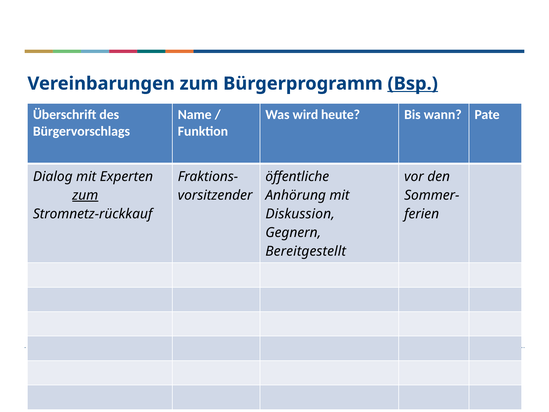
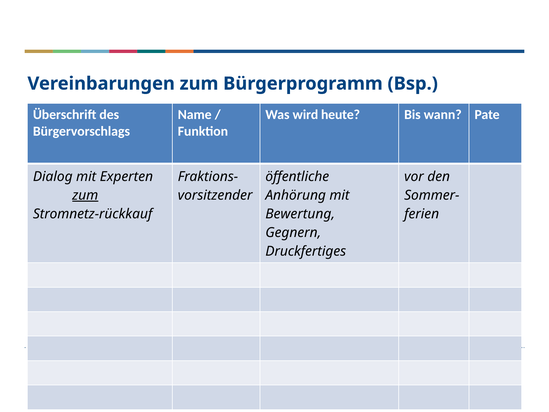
Bsp underline: present -> none (413, 84)
Diskussion: Diskussion -> Bewertung (300, 214)
Bereitgestellt: Bereitgestellt -> Druckfertiges (306, 251)
